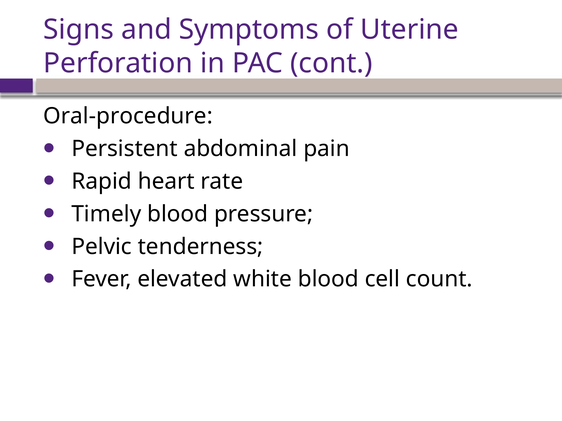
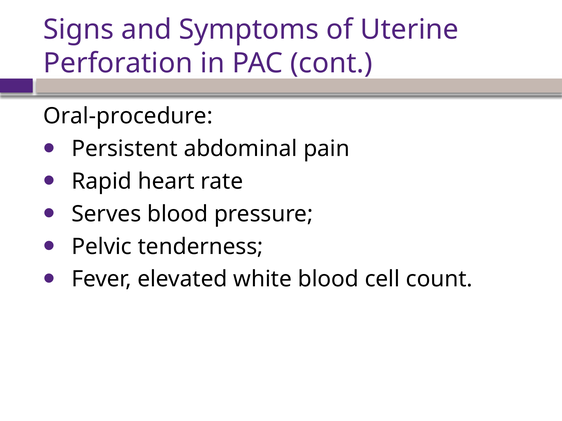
Timely: Timely -> Serves (106, 214)
